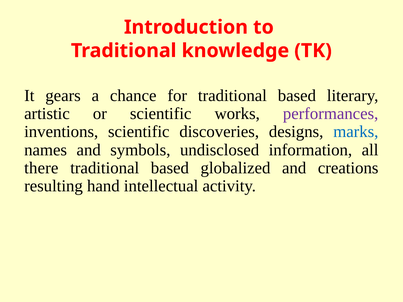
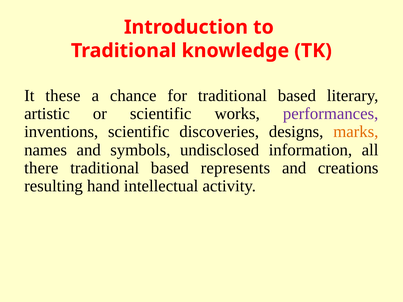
gears: gears -> these (63, 96)
marks colour: blue -> orange (356, 132)
globalized: globalized -> represents (235, 168)
